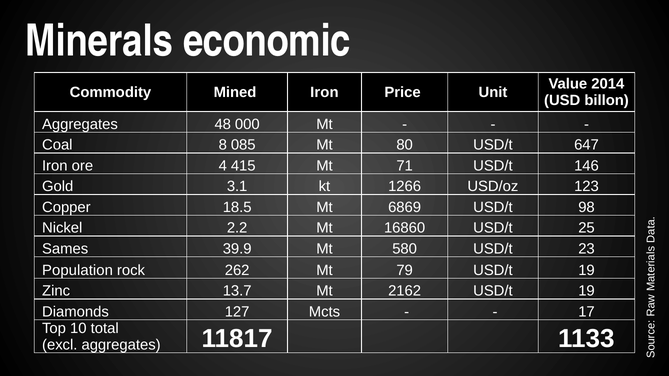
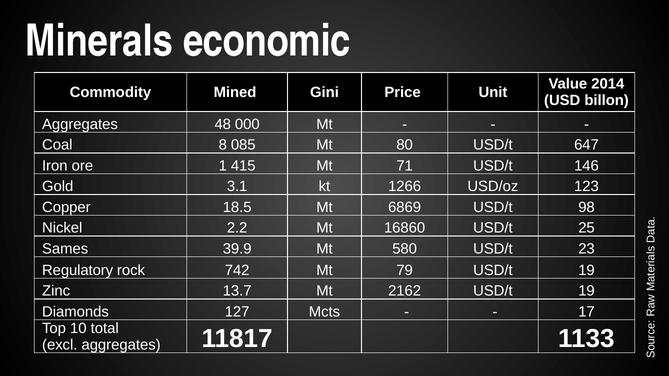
Mined Iron: Iron -> Gini (324, 92)
4: 4 -> 1 (223, 166)
Population: Population -> Regulatory (78, 270)
262: 262 -> 742 (237, 270)
